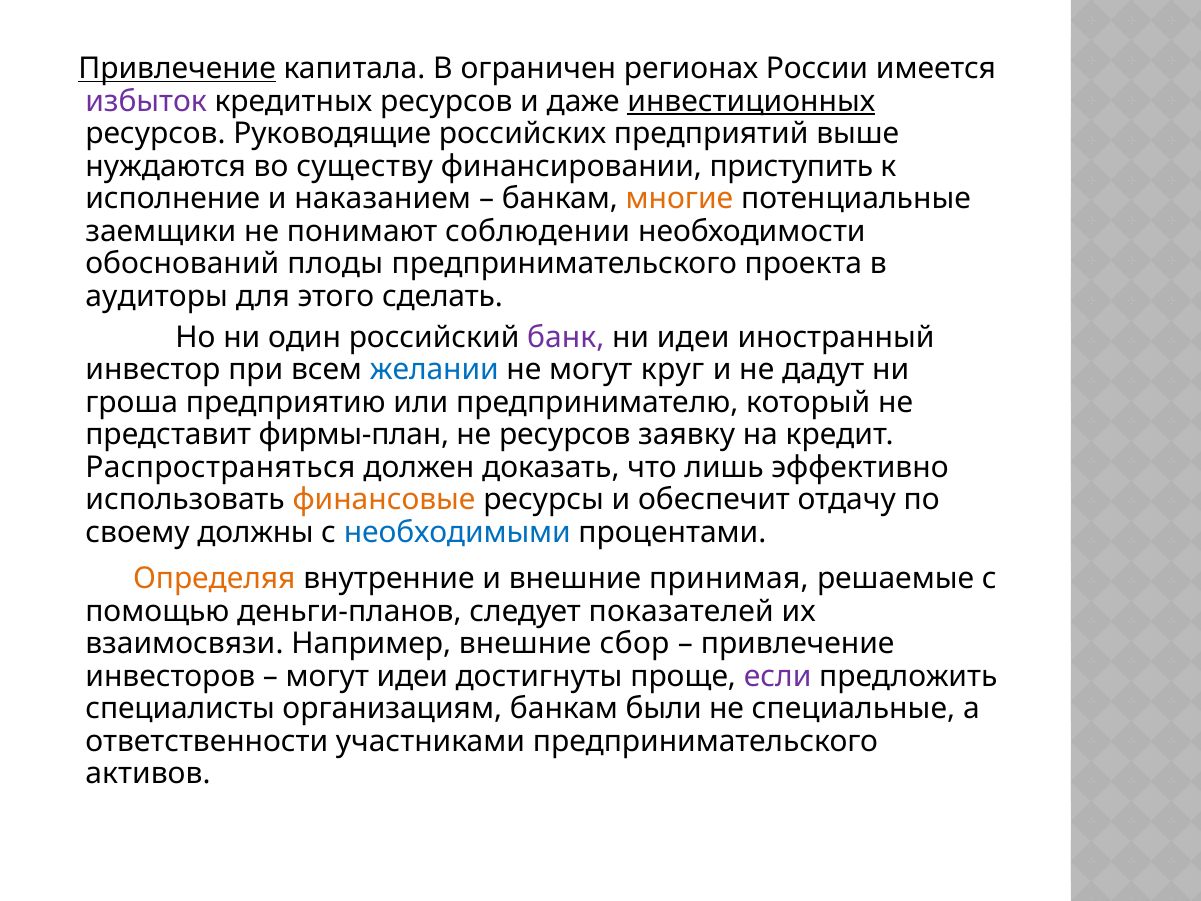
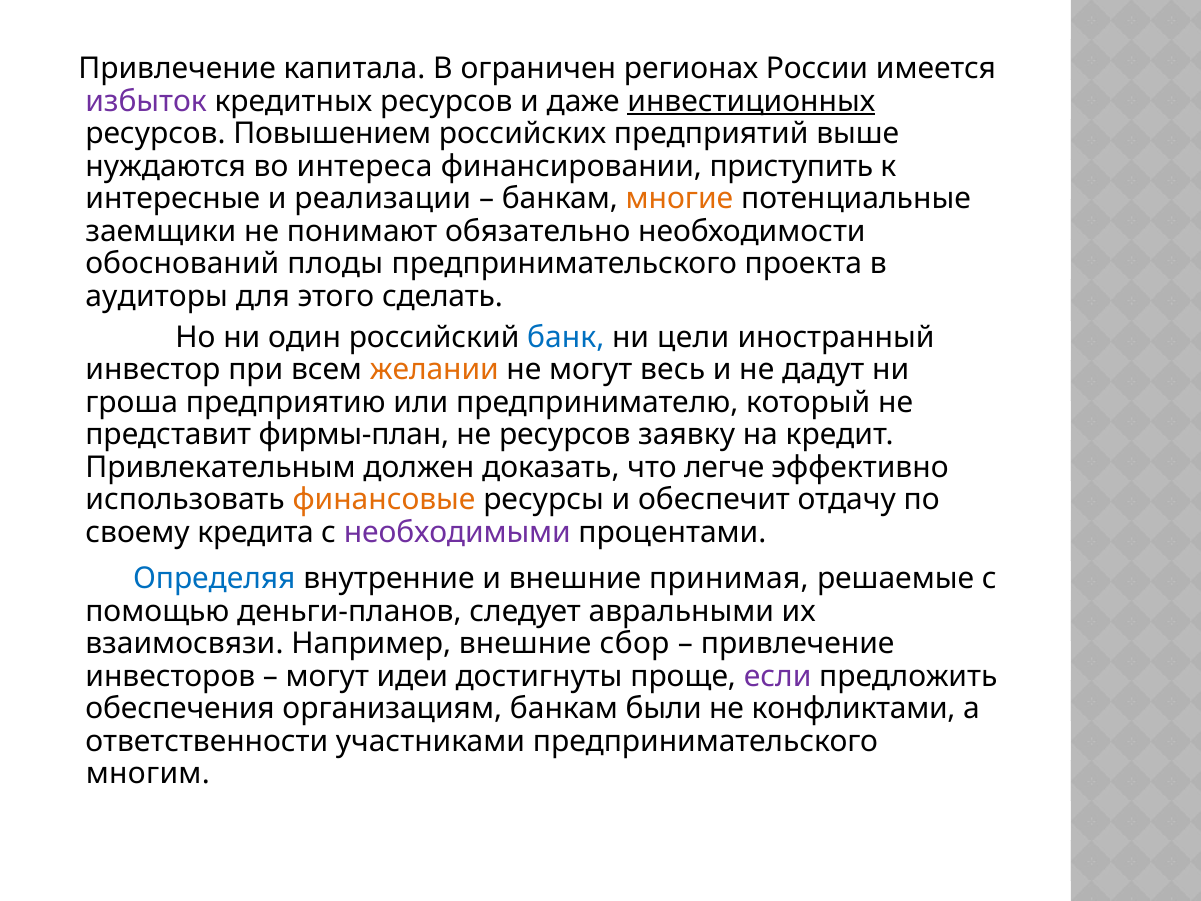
Привлечение underline: present -> none (177, 69)
Руководящие: Руководящие -> Повышением (332, 134)
существу: существу -> интереса (365, 166)
исполнение: исполнение -> интересные (173, 199)
наказанием: наказанием -> реализации (383, 199)
соблюдении: соблюдении -> обязательно (538, 231)
банк colour: purple -> blue (566, 337)
ни идеи: идеи -> цели (693, 337)
желании colour: blue -> orange (434, 370)
круг: круг -> весь (673, 370)
Распространяться: Распространяться -> Привлекательным (221, 467)
лишь: лишь -> легче (724, 467)
должны: должны -> кредита (256, 532)
необходимыми colour: blue -> purple (457, 532)
Определяя colour: orange -> blue (214, 578)
показателей: показателей -> авральными (681, 611)
специалисты: специалисты -> обеспечения (180, 709)
специальные: специальные -> конфликтами (854, 709)
активов: активов -> многим (148, 773)
